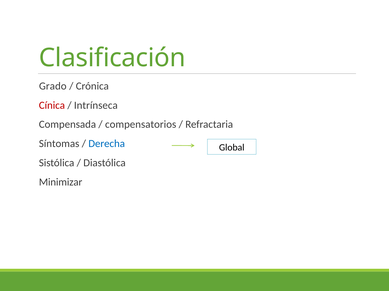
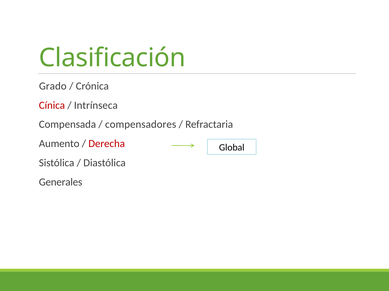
compensatorios: compensatorios -> compensadores (141, 125)
Síntomas: Síntomas -> Aumento (59, 144)
Derecha colour: blue -> red (107, 144)
Minimizar: Minimizar -> Generales (61, 182)
